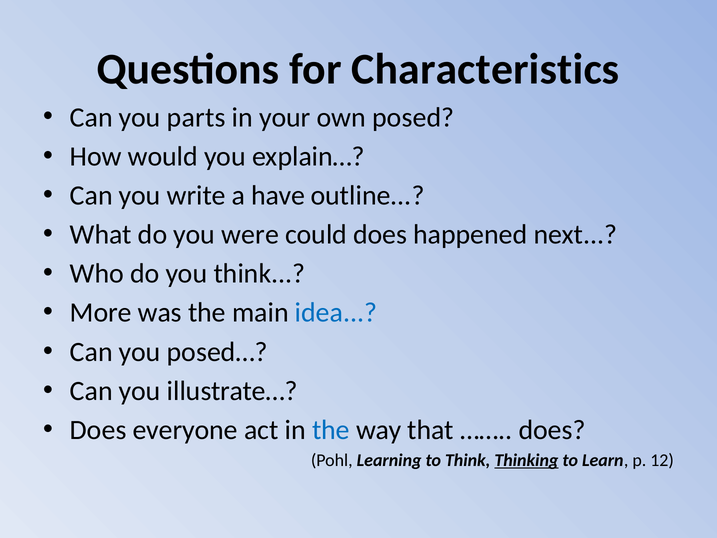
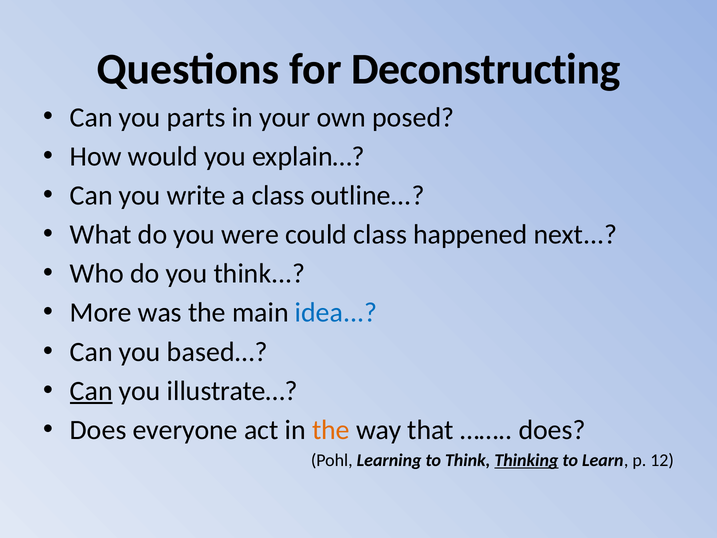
Characteristics: Characteristics -> Deconstructing (486, 69)
a have: have -> class (278, 195)
could does: does -> class (380, 234)
posed…: posed… -> based… (217, 352)
Can underline: none -> present (91, 391)
the colour: blue -> orange (331, 430)
